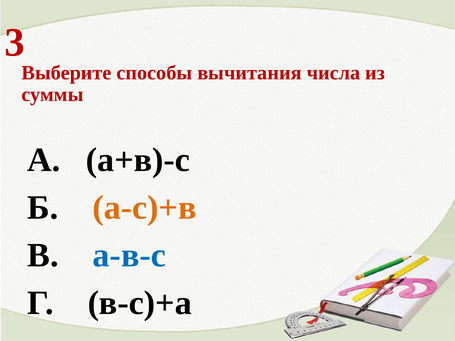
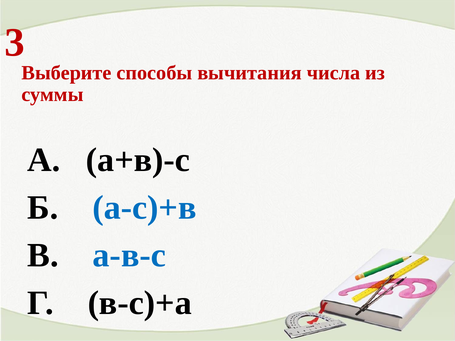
а-с)+в colour: orange -> blue (144, 208)
